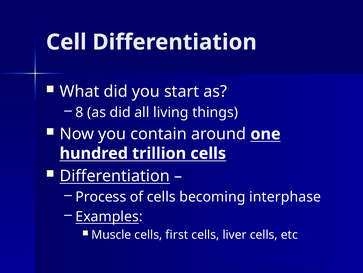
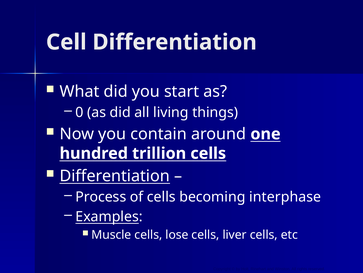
8: 8 -> 0 (80, 112)
first: first -> lose (177, 234)
